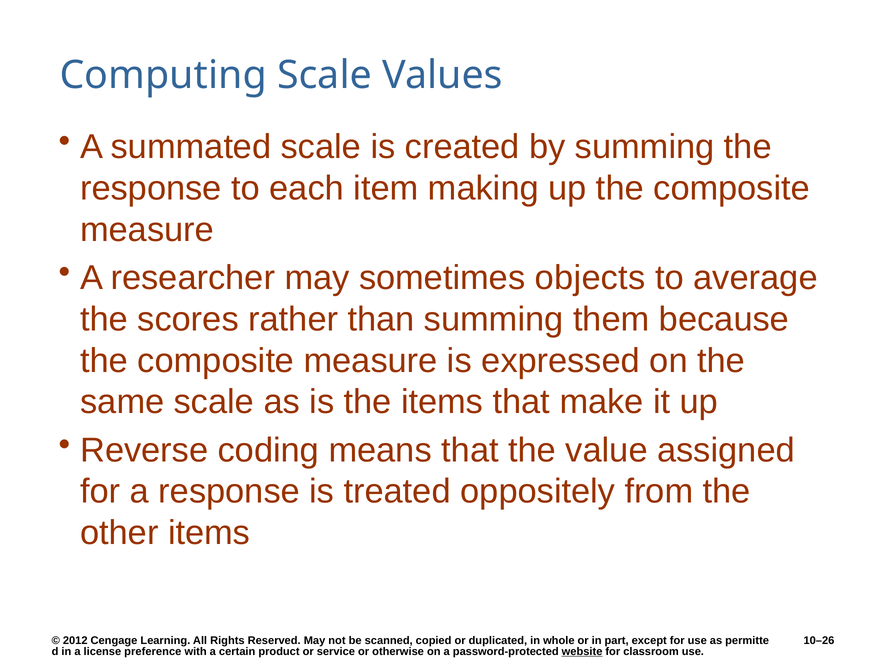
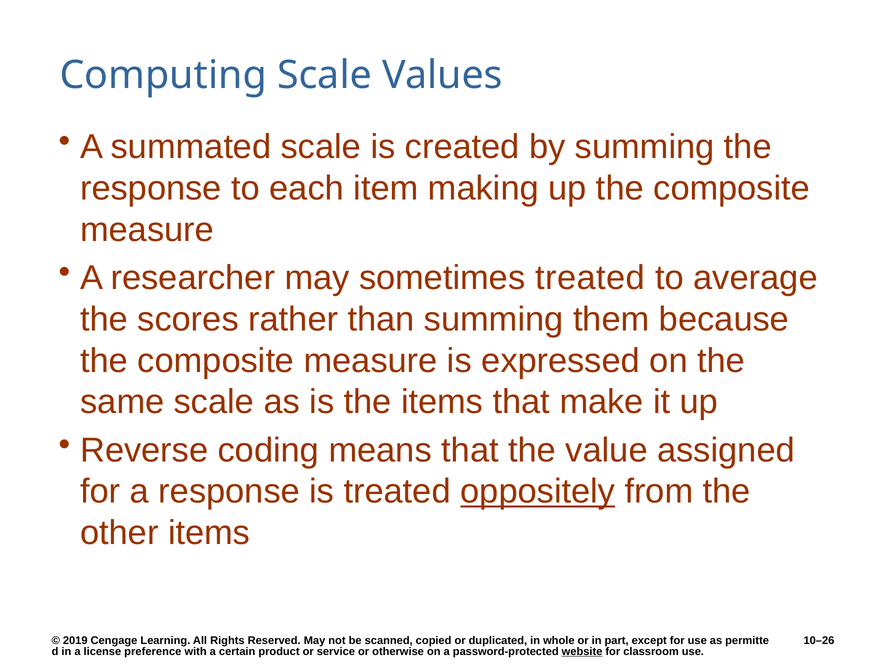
sometimes objects: objects -> treated (590, 278)
oppositely underline: none -> present (538, 492)
2012: 2012 -> 2019 (75, 641)
